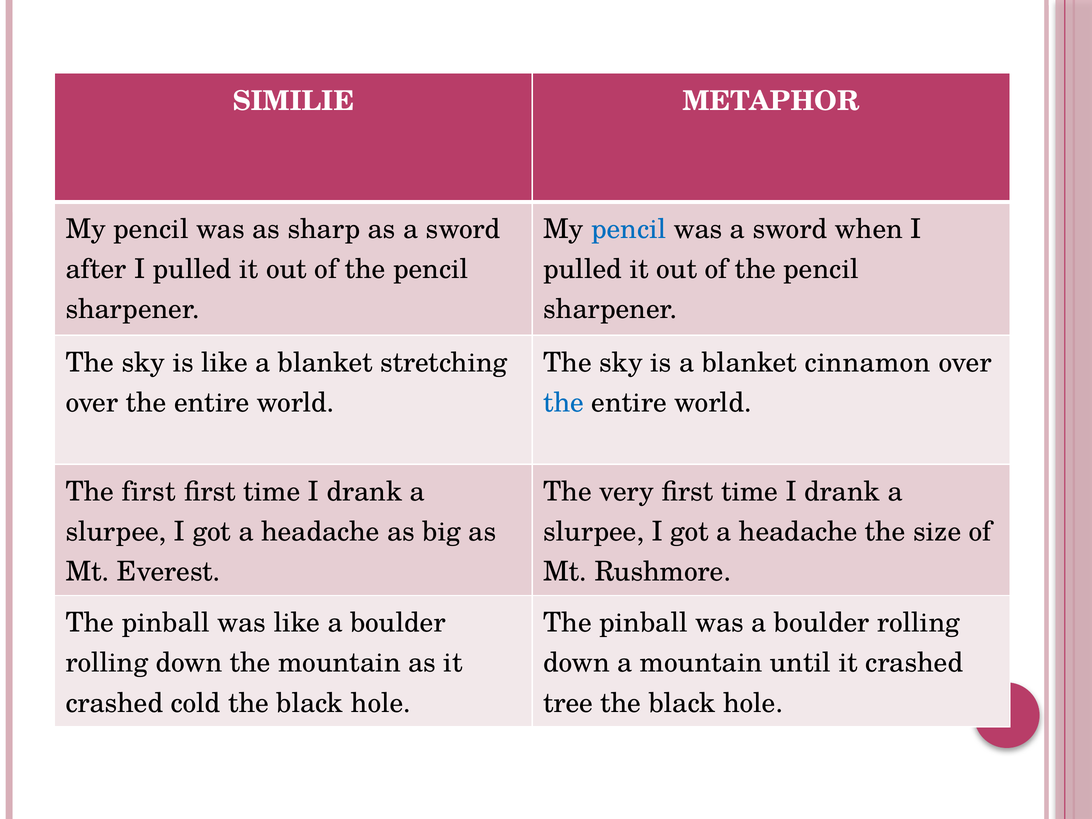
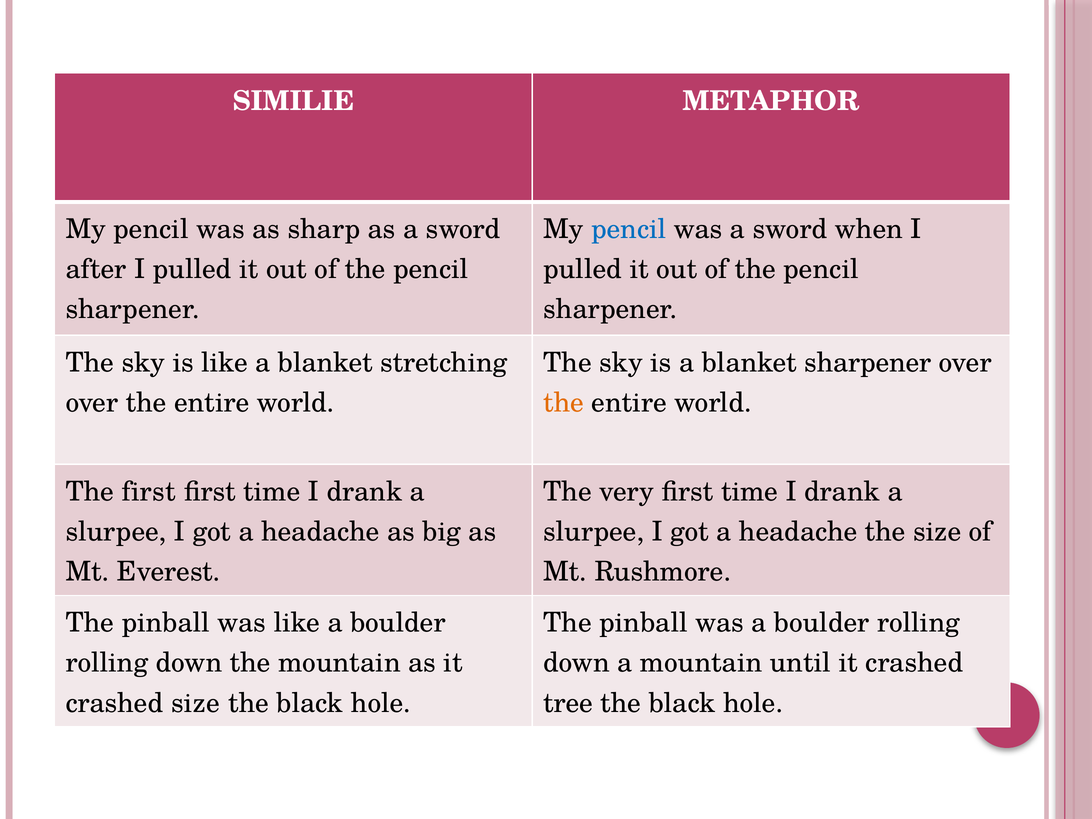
blanket cinnamon: cinnamon -> sharpener (868, 363)
the colour: blue -> orange (564, 403)
crashed cold: cold -> size (195, 703)
